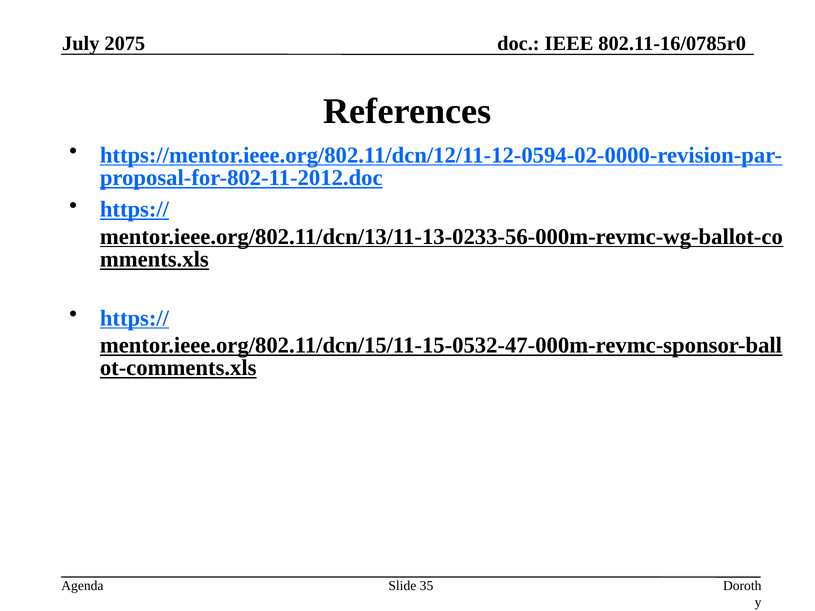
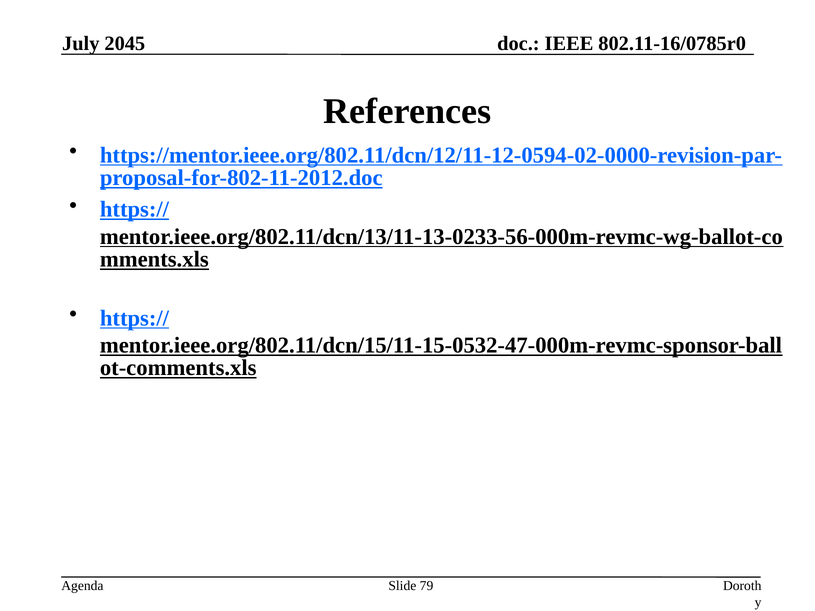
2075: 2075 -> 2045 (125, 43)
35: 35 -> 79 (427, 586)
